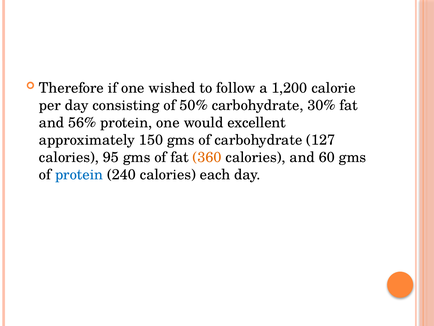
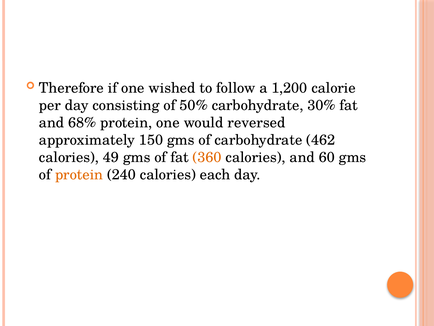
56%: 56% -> 68% (82, 123)
excellent: excellent -> reversed (256, 123)
127: 127 -> 462 (321, 140)
95: 95 -> 49 (111, 157)
protein colour: blue -> orange (79, 175)
